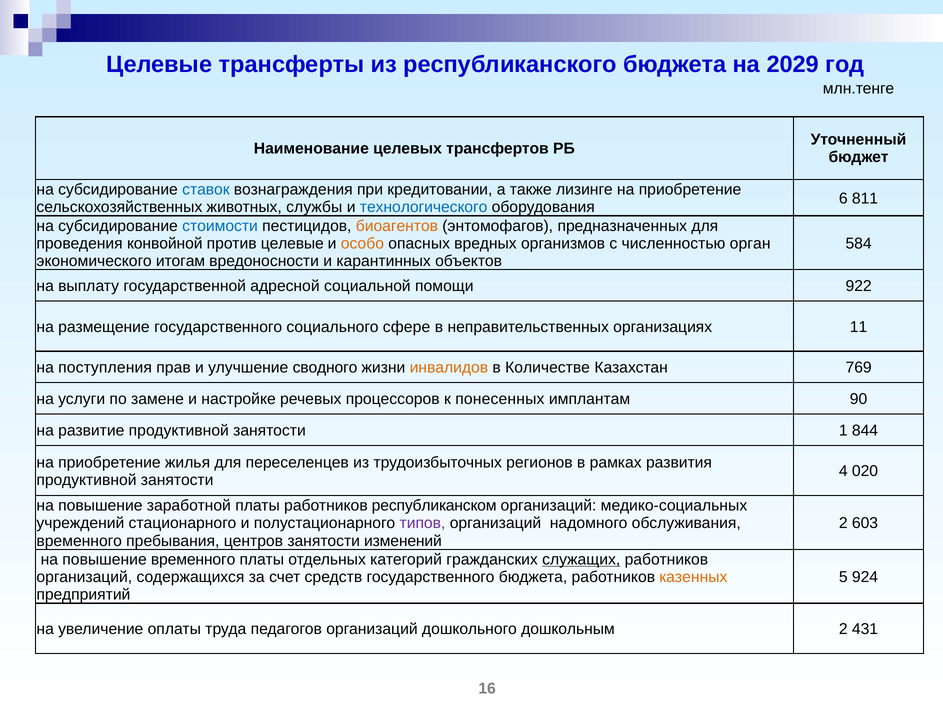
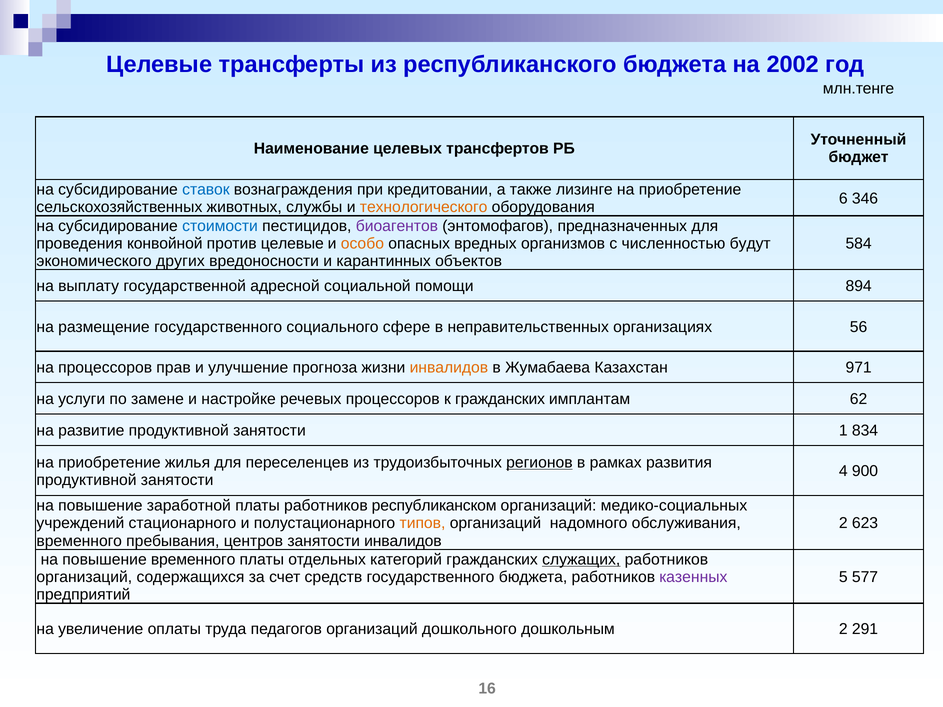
2029: 2029 -> 2002 (793, 64)
811: 811 -> 346 (865, 199)
технологического colour: blue -> orange (424, 207)
биоагентов colour: orange -> purple (397, 226)
орган: орган -> будут (750, 244)
итогам: итогам -> других (180, 261)
922: 922 -> 894 (859, 286)
11: 11 -> 56 (859, 327)
на поступления: поступления -> процессоров (105, 368)
сводного: сводного -> прогноза (325, 368)
Количестве: Количестве -> Жумабаева (548, 368)
769: 769 -> 971 (859, 368)
к понесенных: понесенных -> гражданских (500, 399)
90: 90 -> 62 (859, 399)
844: 844 -> 834 (865, 431)
регионов underline: none -> present (539, 463)
020: 020 -> 900 (865, 471)
типов colour: purple -> orange (422, 523)
603: 603 -> 623 (865, 523)
занятости изменений: изменений -> инвалидов (403, 541)
казенных colour: orange -> purple (693, 577)
924: 924 -> 577 (865, 577)
431: 431 -> 291 (865, 629)
